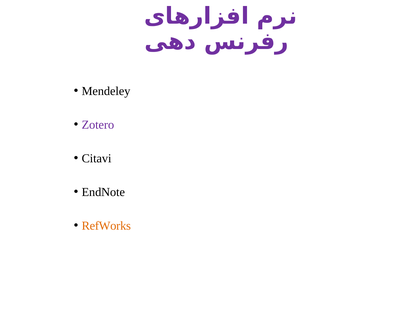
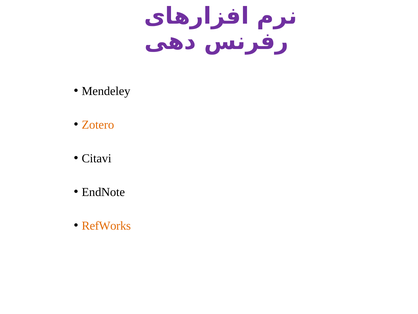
Zotero colour: purple -> orange (98, 125)
